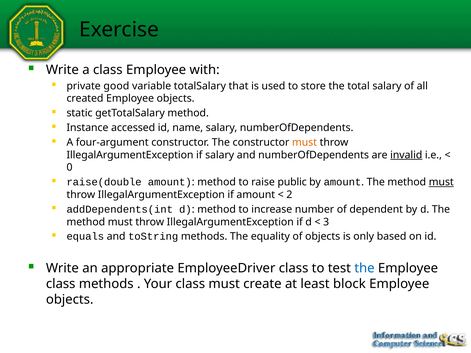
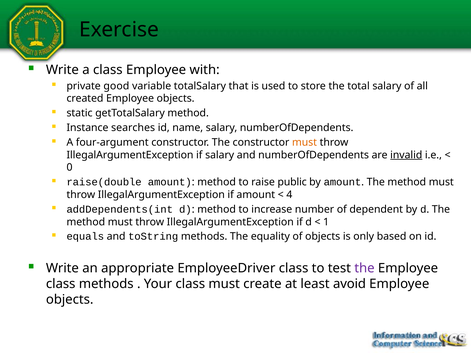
accessed: accessed -> searches (133, 128)
must underline: present -> none (441, 182)
2: 2 -> 4 (289, 195)
3: 3 -> 1 (326, 222)
the colour: blue -> purple (364, 268)
block: block -> avoid (349, 284)
